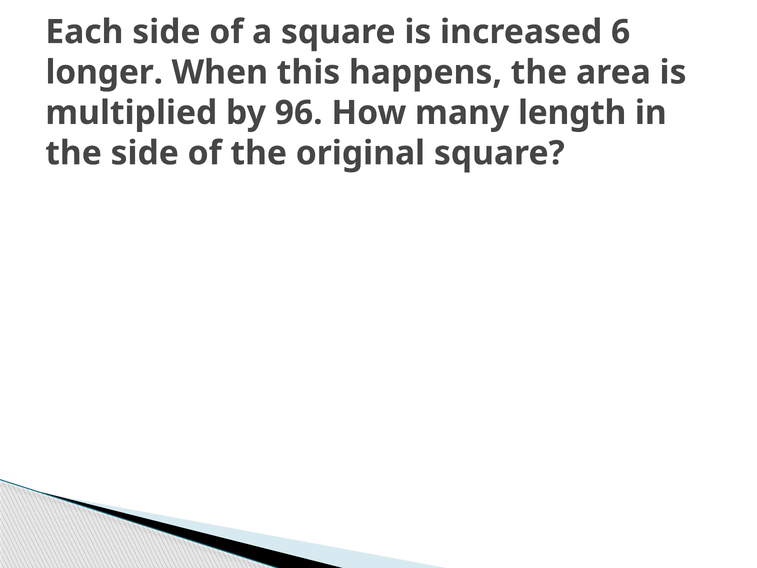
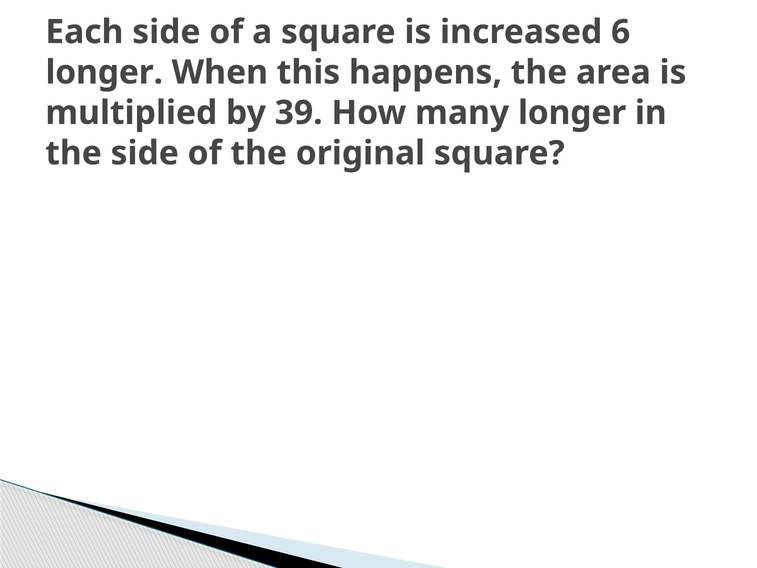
96: 96 -> 39 (299, 113)
many length: length -> longer (572, 113)
